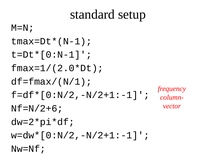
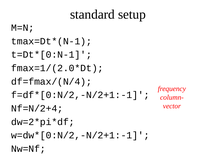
df=fmax/(N/1: df=fmax/(N/1 -> df=fmax/(N/4 (52, 82)
Nf=N/2+6: Nf=N/2+6 -> Nf=N/2+4 (37, 108)
